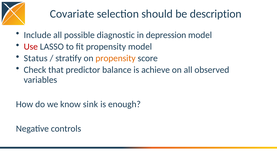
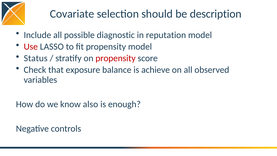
depression: depression -> reputation (166, 35)
propensity colour: orange -> red (116, 58)
predictor: predictor -> exposure (83, 70)
sink: sink -> also (90, 104)
